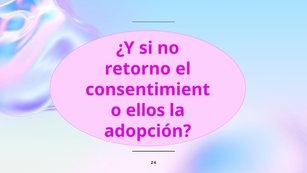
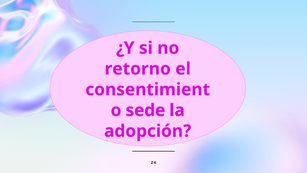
ellos: ellos -> sede (145, 110)
